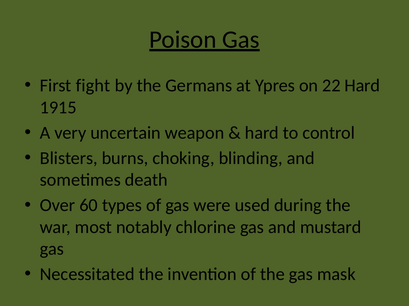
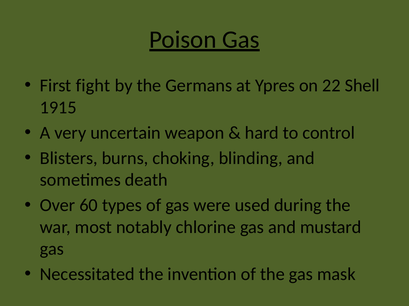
22 Hard: Hard -> Shell (362, 86)
